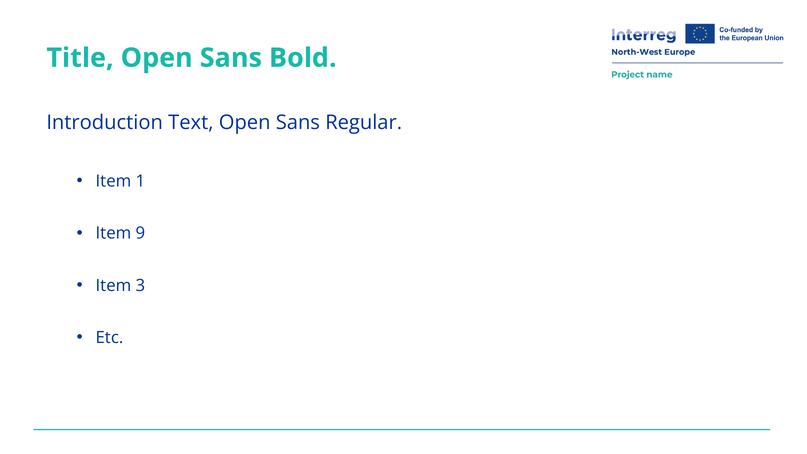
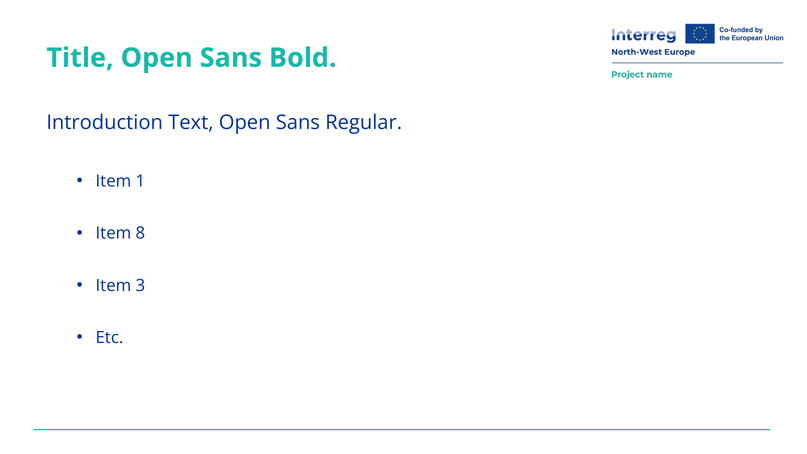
9: 9 -> 8 (140, 233)
